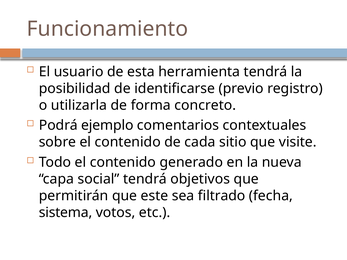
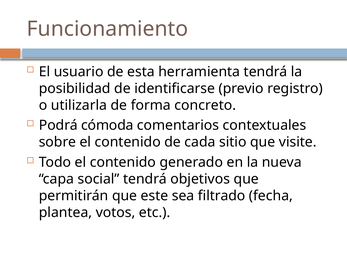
ejemplo: ejemplo -> cómoda (107, 125)
sistema: sistema -> plantea (65, 213)
